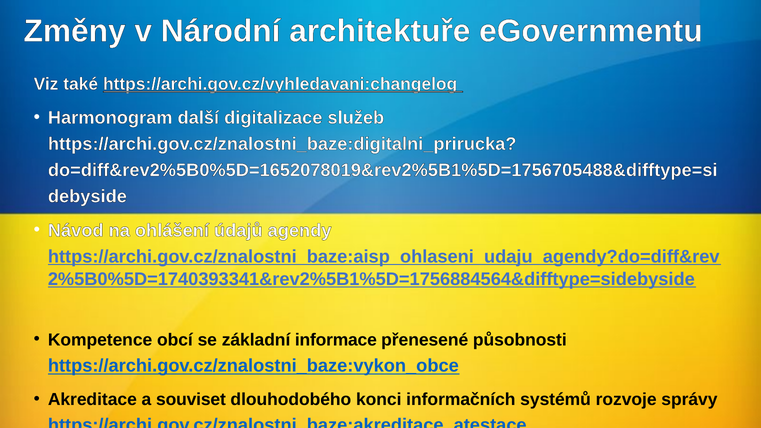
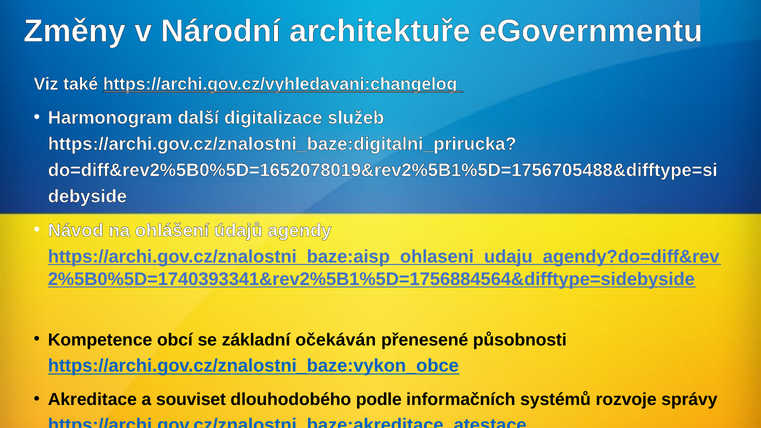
informace: informace -> očekáván (336, 340)
konci: konci -> podle (379, 399)
